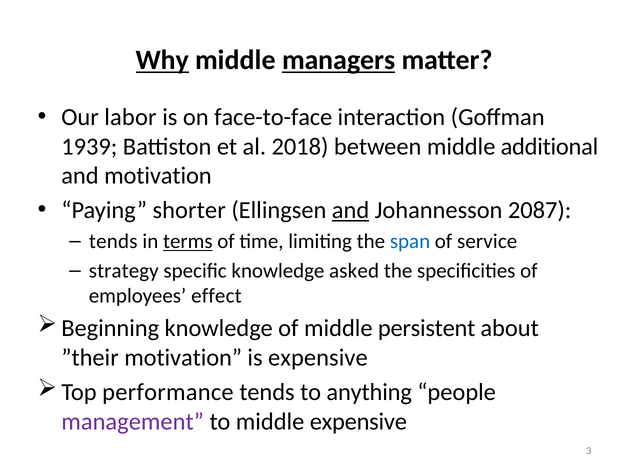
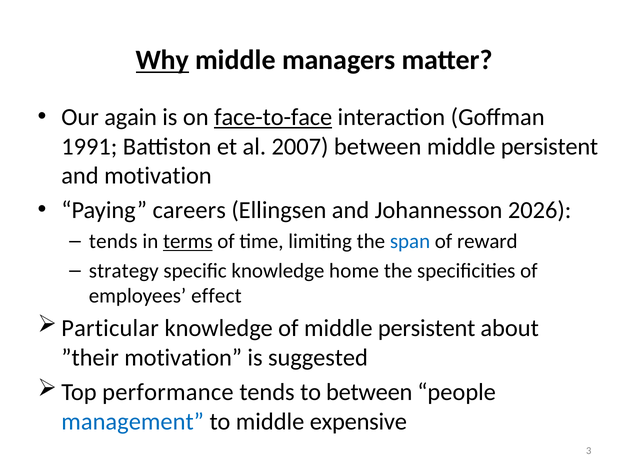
managers underline: present -> none (339, 60)
labor: labor -> again (131, 117)
face-to-face underline: none -> present (273, 117)
1939: 1939 -> 1991 (89, 146)
2018: 2018 -> 2007 (300, 146)
between middle additional: additional -> persistent (549, 146)
shorter: shorter -> careers (189, 210)
and underline: present -> none (351, 210)
2087: 2087 -> 2026 (540, 210)
service: service -> reward (487, 241)
asked: asked -> home (354, 271)
Beginning: Beginning -> Particular (110, 328)
is expensive: expensive -> suggested (318, 358)
to anything: anything -> between (369, 392)
management colour: purple -> blue (133, 421)
